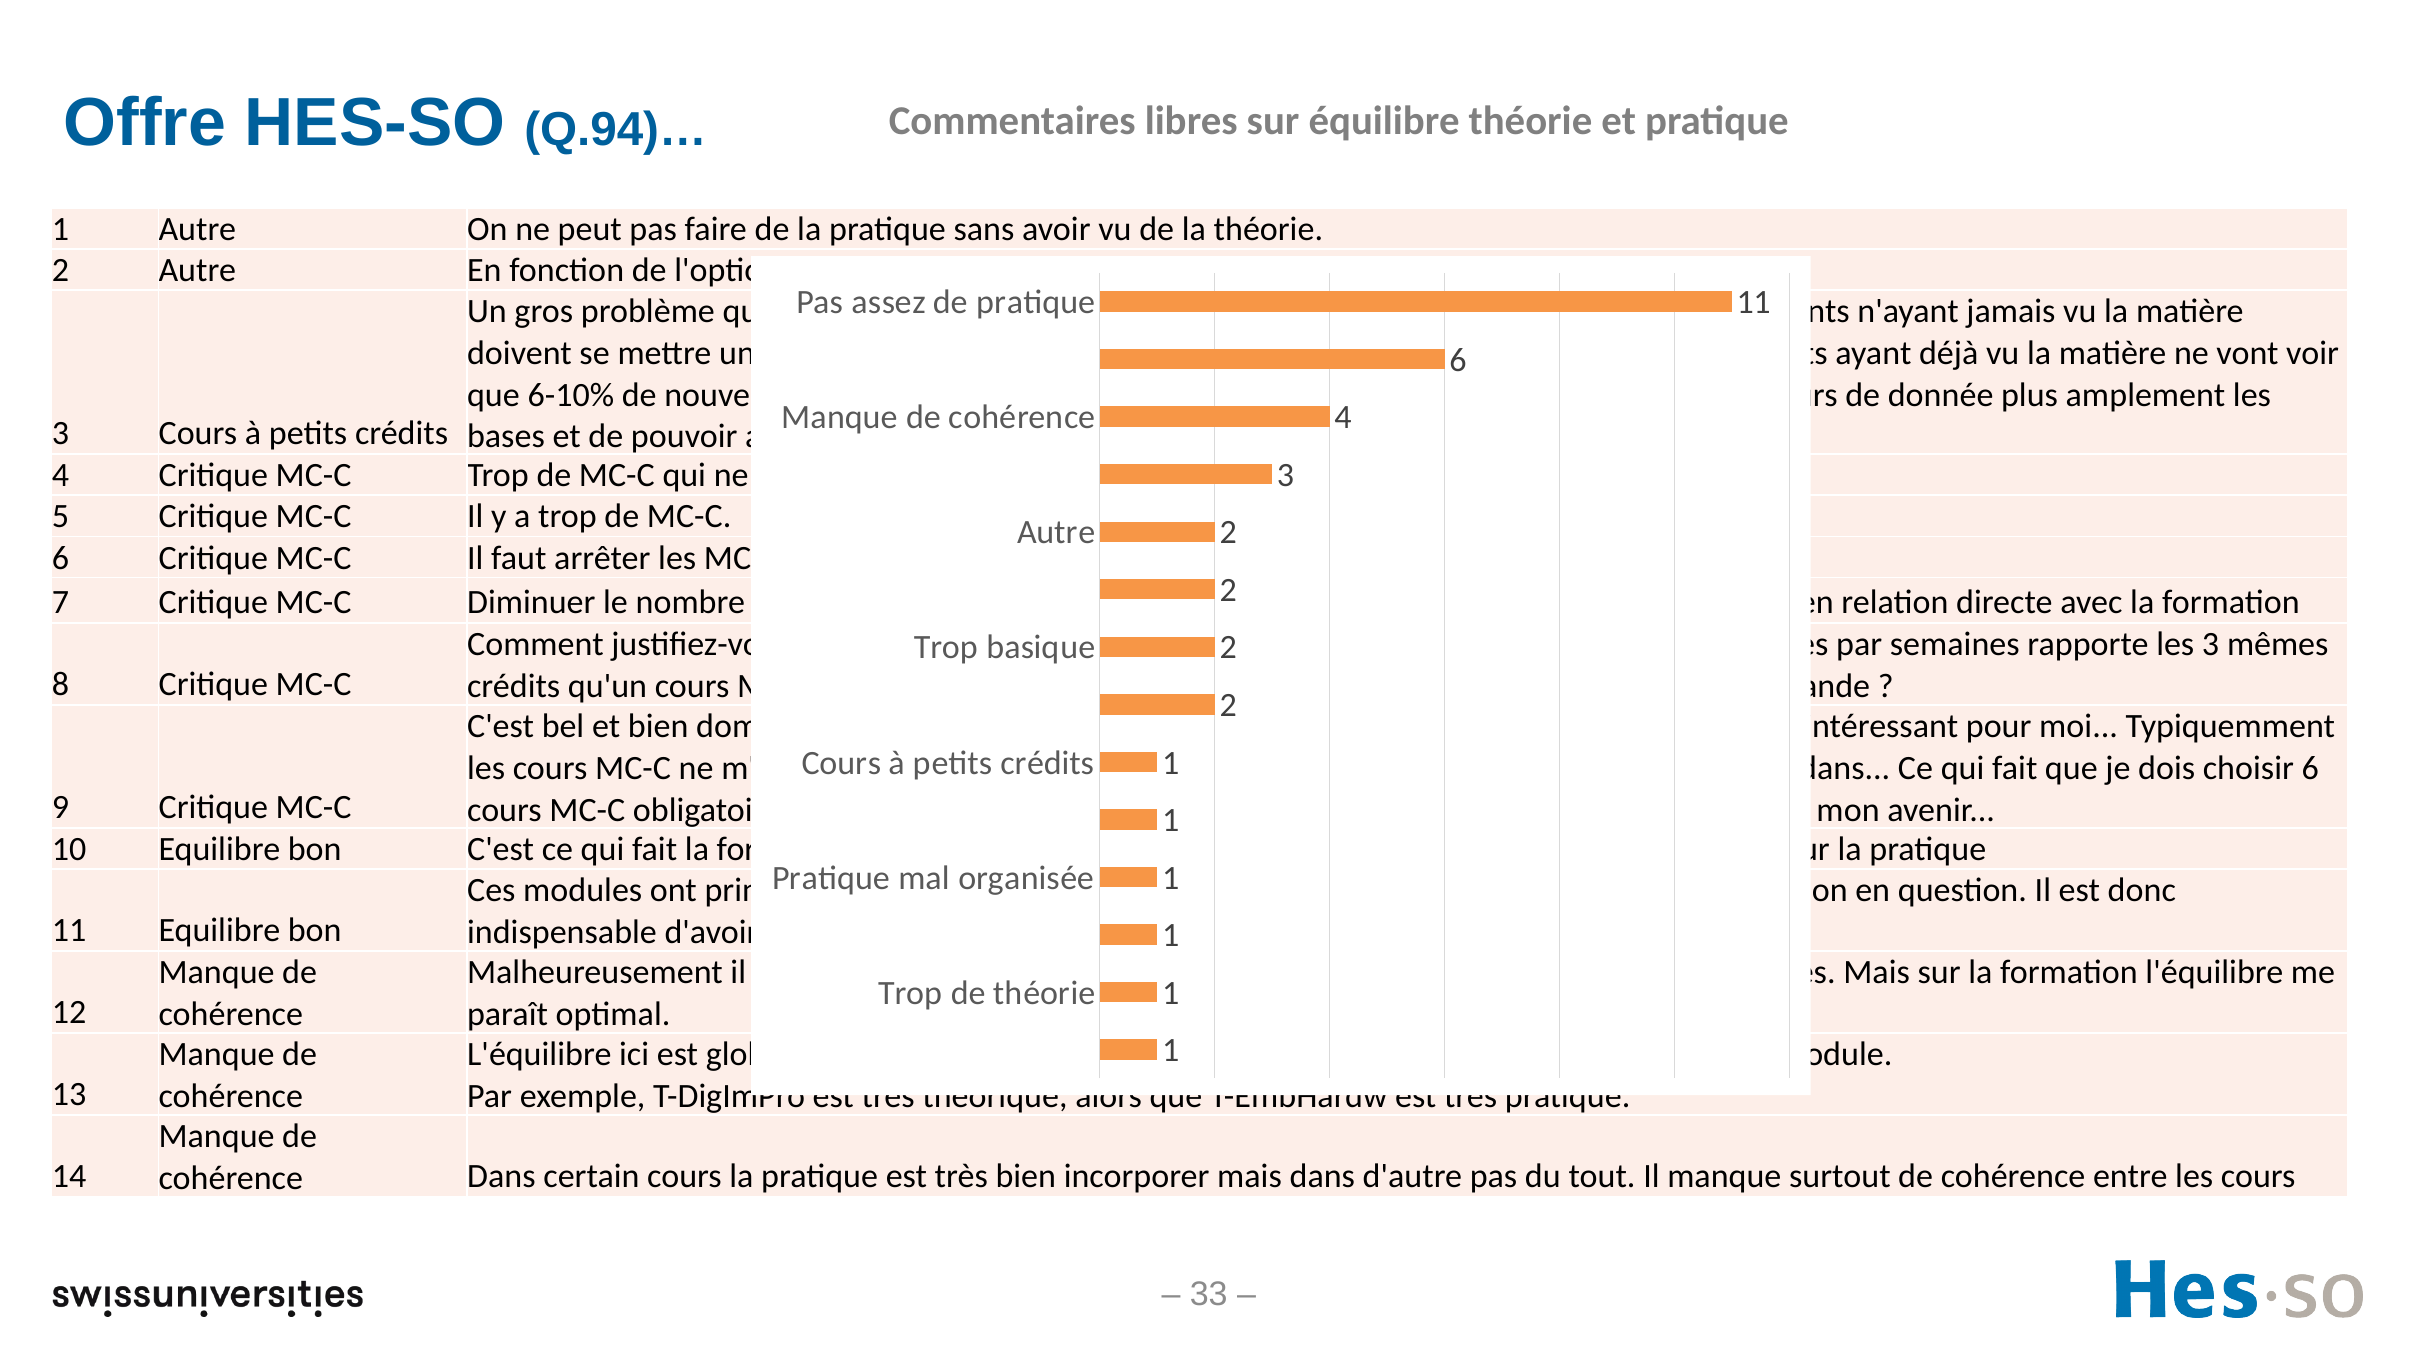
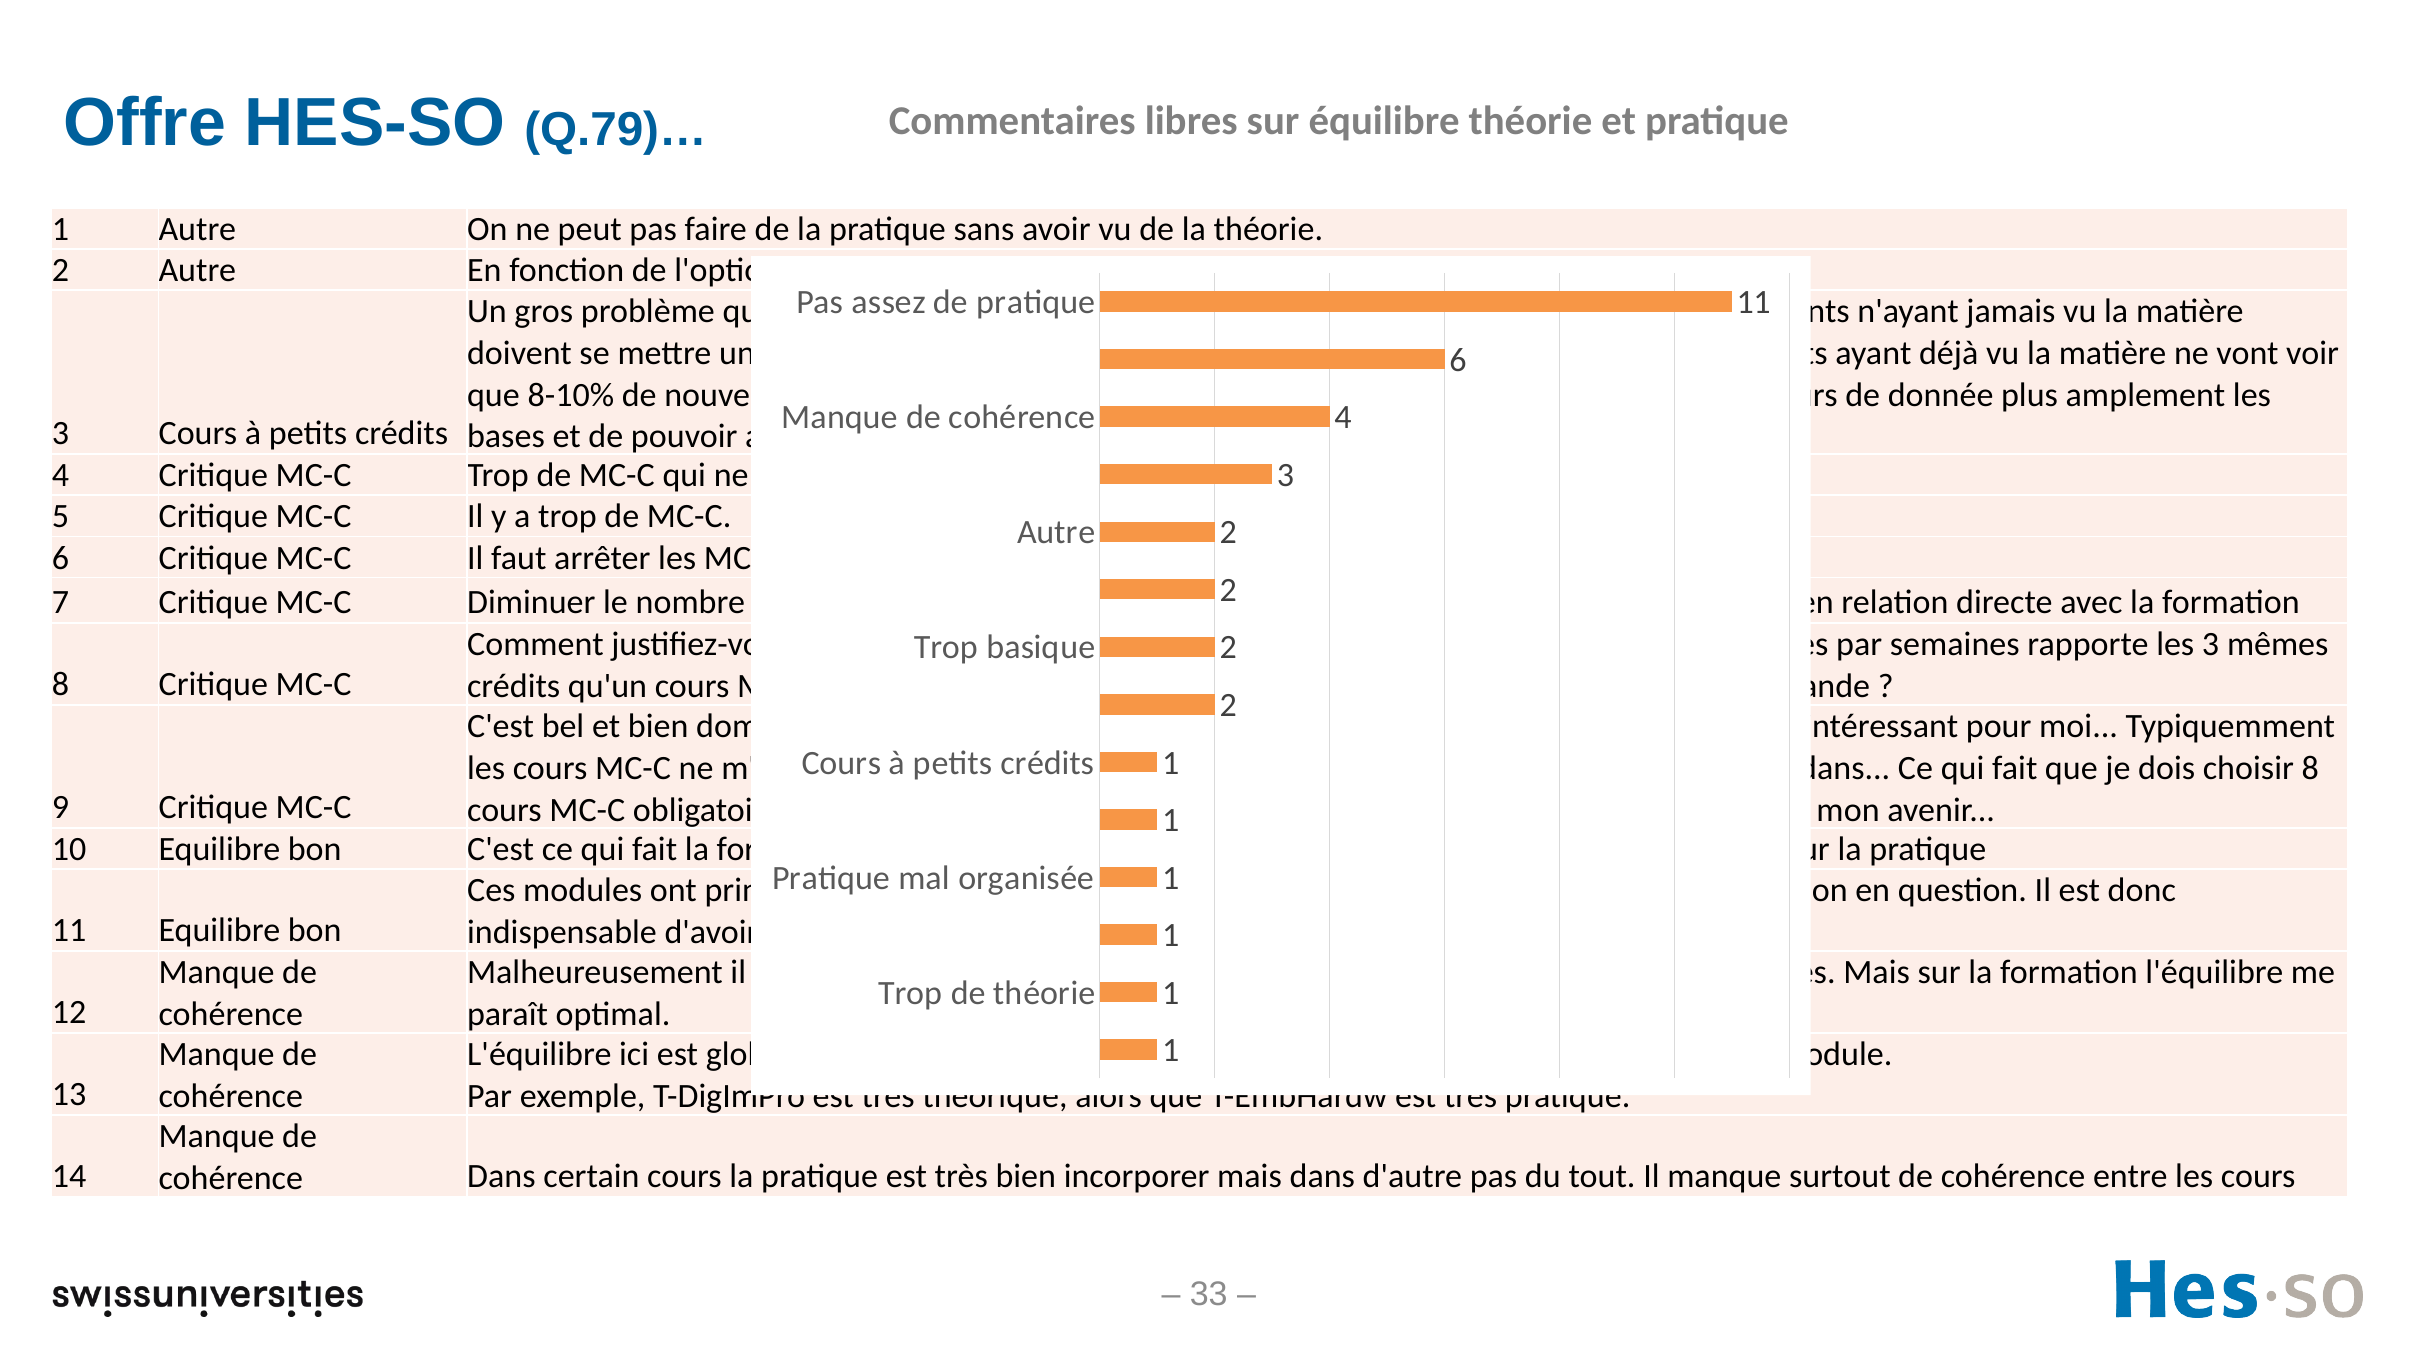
Q.94)…: Q.94)… -> Q.79)… (616, 130)
6-10%: 6-10% -> 8-10% (571, 395)
choisir 6: 6 -> 8 (2310, 768)
